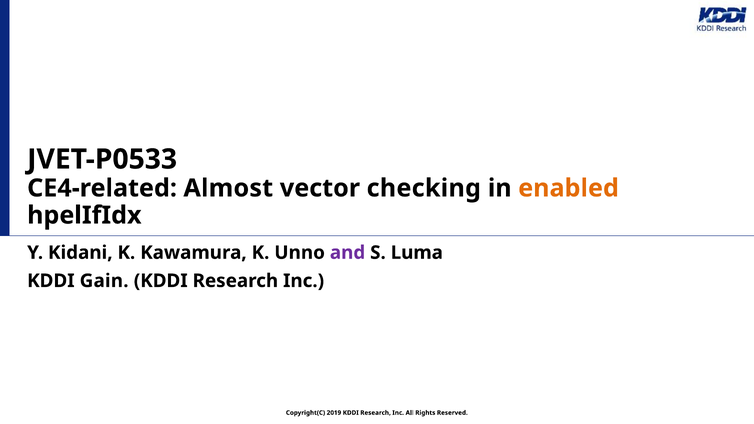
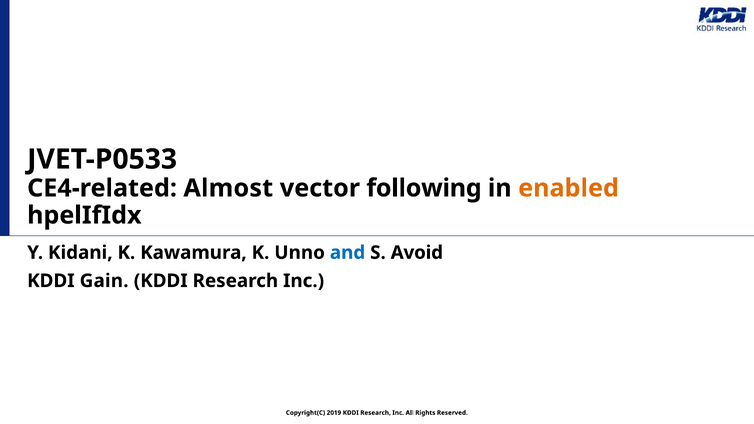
checking: checking -> following (424, 188)
and colour: purple -> blue (348, 253)
Luma: Luma -> Avoid (417, 253)
